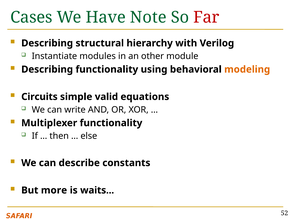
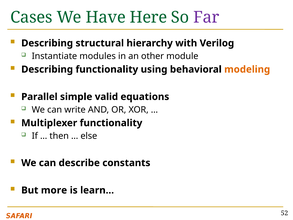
Note: Note -> Here (148, 17)
Far colour: red -> purple (206, 17)
Circuits: Circuits -> Parallel (39, 97)
waits: waits -> learn (97, 190)
